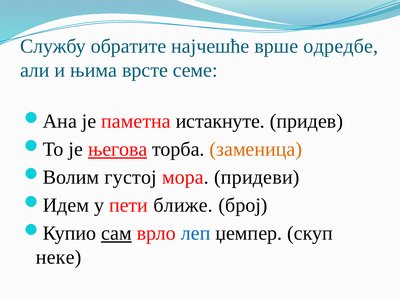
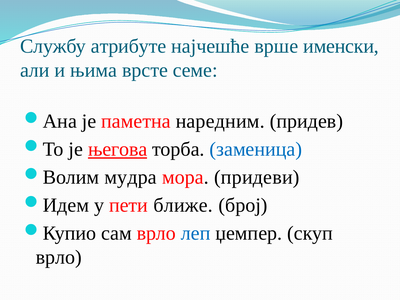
обратите: обратите -> атрибуте (129, 46)
одредбе: одредбе -> именски (341, 46)
истакнуте: истакнуте -> наредним (220, 121)
заменица colour: orange -> blue (256, 149)
густој: густој -> мудра (131, 177)
сам underline: present -> none (116, 233)
неке: неке -> врло (59, 257)
